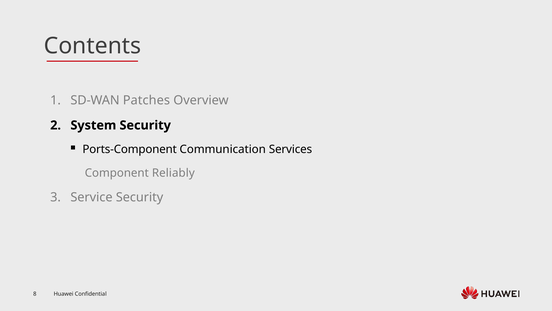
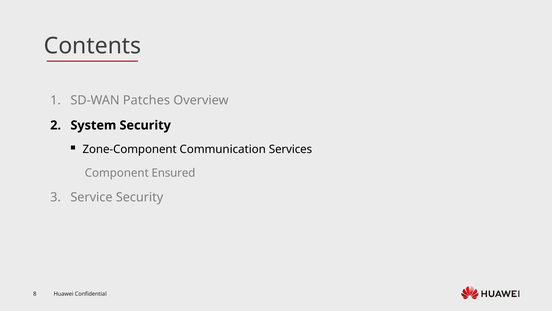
Ports-Component: Ports-Component -> Zone-Component (130, 149)
Reliably: Reliably -> Ensured (173, 173)
